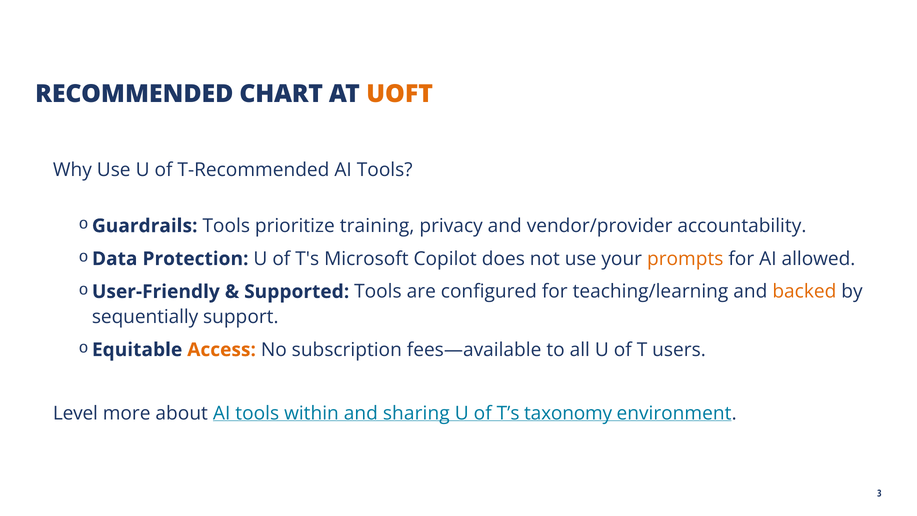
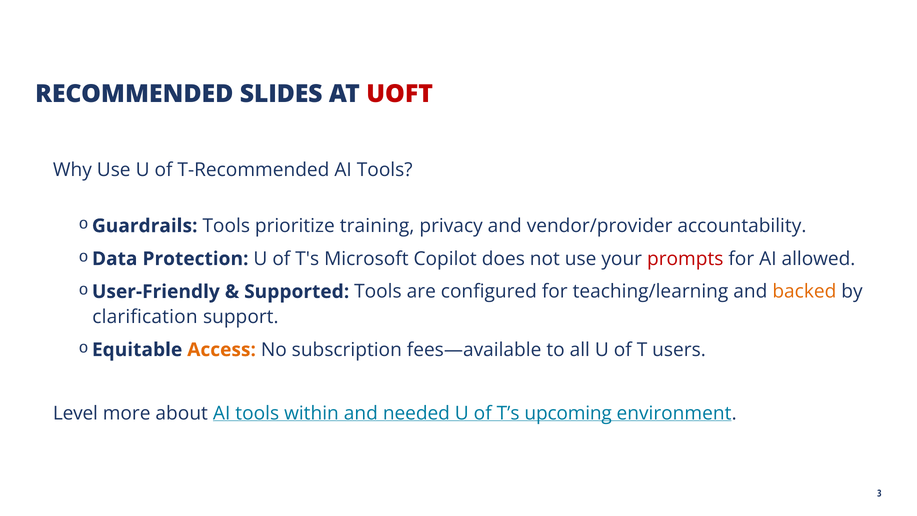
CHART: CHART -> SLIDES (281, 94)
UOFT colour: orange -> red (400, 94)
prompts colour: orange -> red (685, 259)
sequentially: sequentially -> clarification (145, 317)
sharing: sharing -> needed (416, 413)
taxonomy: taxonomy -> upcoming (568, 413)
